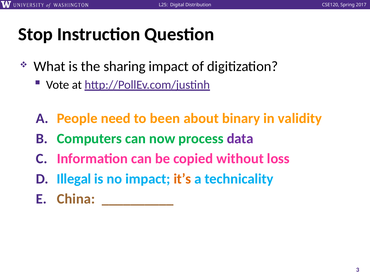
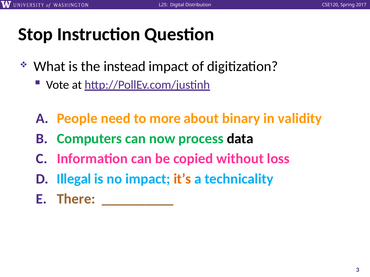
sharing: sharing -> instead (125, 67)
been: been -> more (165, 119)
data colour: purple -> black (240, 139)
China: China -> There (76, 199)
